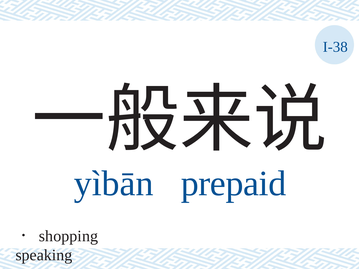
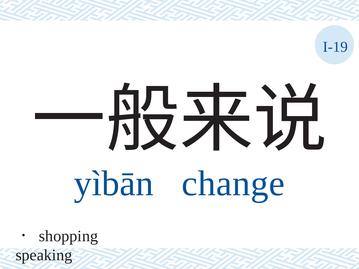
I-38: I-38 -> I-19 (335, 47)
prepaid: prepaid -> change (233, 184)
